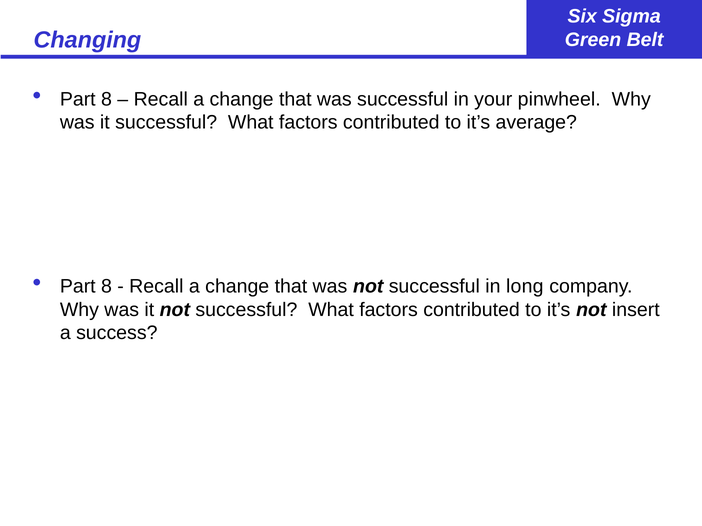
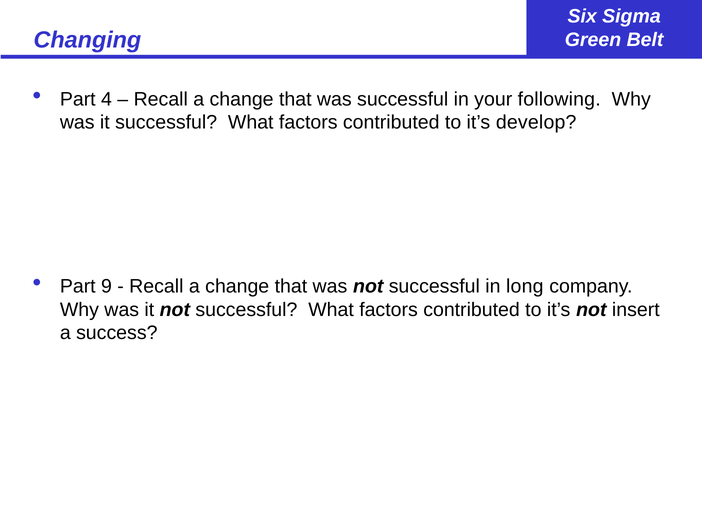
8: 8 -> 4 (106, 99)
pinwheel: pinwheel -> following (559, 99)
average: average -> develop (536, 123)
8: 8 -> 9 (106, 286)
